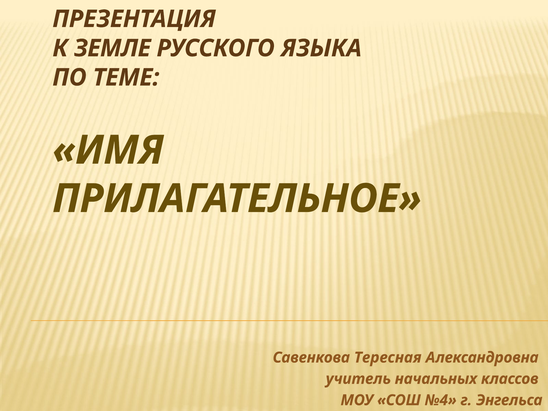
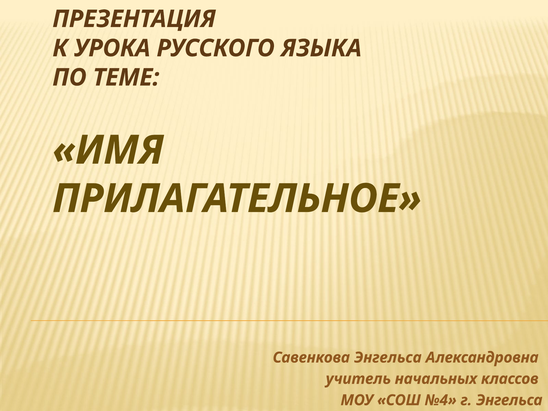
ЗЕМЛЕ: ЗЕМЛЕ -> УРОКА (112, 48)
Савенкова Тересная: Тересная -> Энгельса (388, 358)
